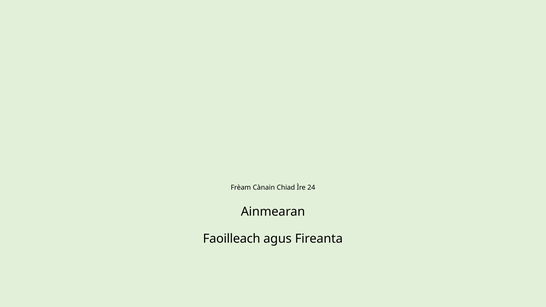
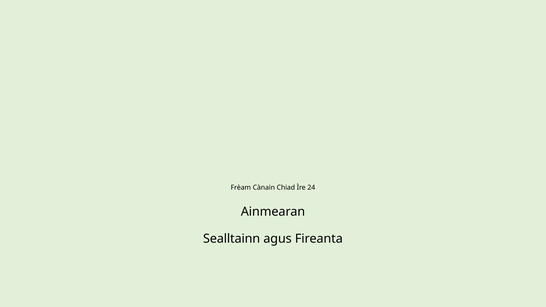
Faoilleach: Faoilleach -> Sealltainn (232, 239)
